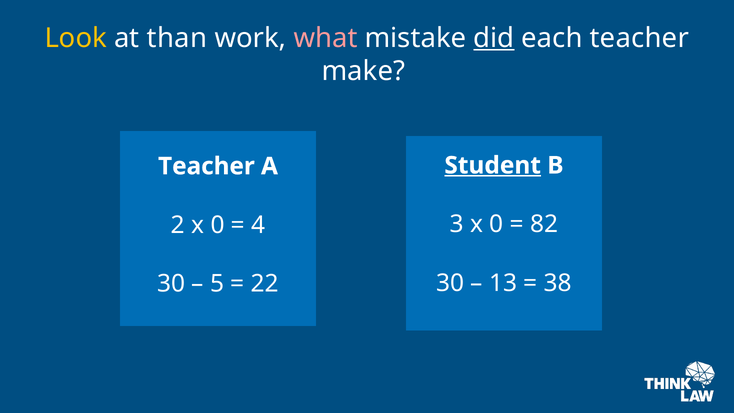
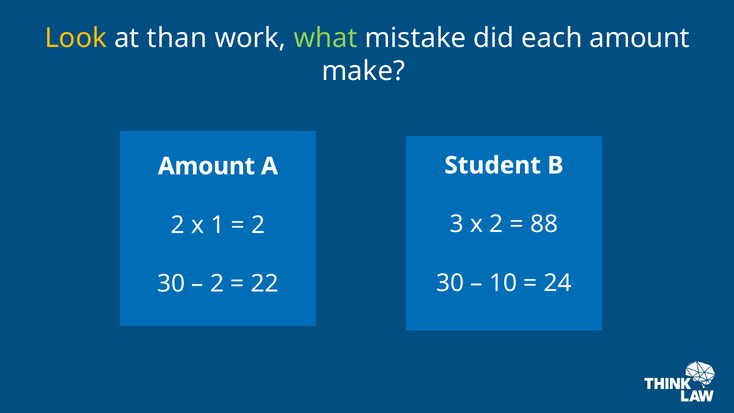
what colour: pink -> light green (325, 38)
did underline: present -> none (494, 38)
each teacher: teacher -> amount (640, 38)
Student underline: present -> none (493, 165)
Teacher: Teacher -> Amount (206, 166)
3 x 0: 0 -> 2 (496, 224)
82: 82 -> 88 (544, 224)
2 x 0: 0 -> 1 (218, 225)
4: 4 -> 2 (258, 225)
13: 13 -> 10 (503, 283)
38: 38 -> 24 (558, 283)
5: 5 -> 2 (217, 284)
